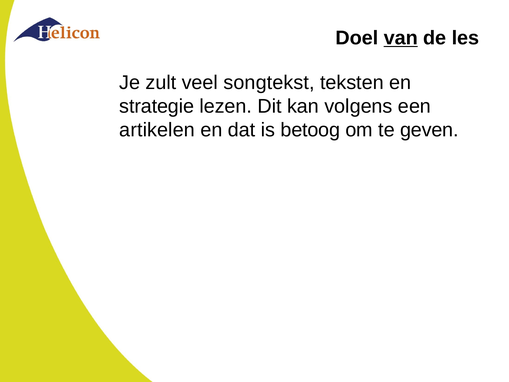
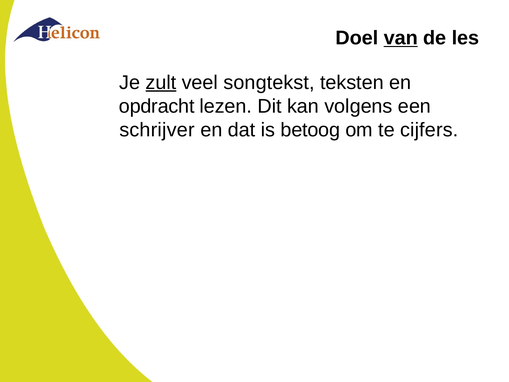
zult underline: none -> present (161, 82)
strategie: strategie -> opdracht (157, 106)
artikelen: artikelen -> schrijver (157, 130)
geven: geven -> cijfers (429, 130)
